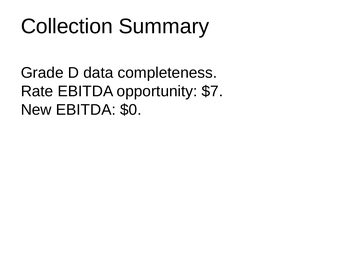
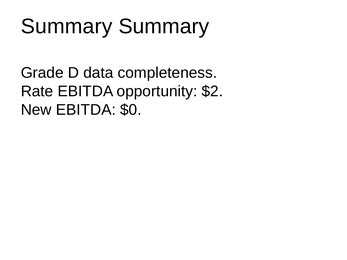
Collection: Collection -> Summary (67, 26)
$7: $7 -> $2 (212, 91)
